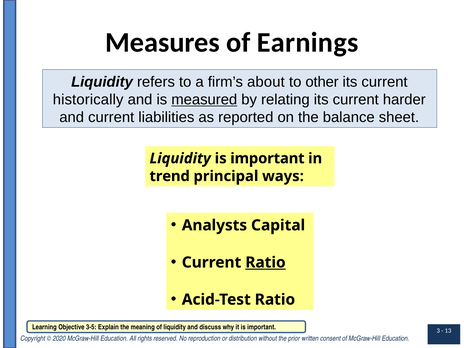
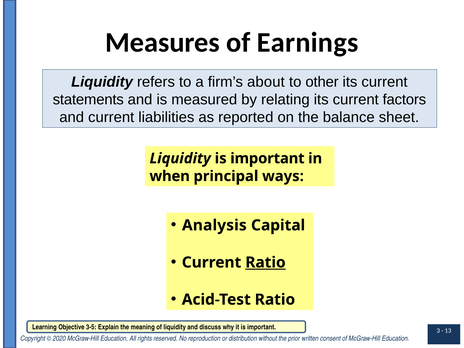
historically: historically -> statements (88, 100)
measured underline: present -> none (204, 100)
harder: harder -> factors (404, 100)
trend: trend -> when (170, 176)
Analysts: Analysts -> Analysis (214, 225)
